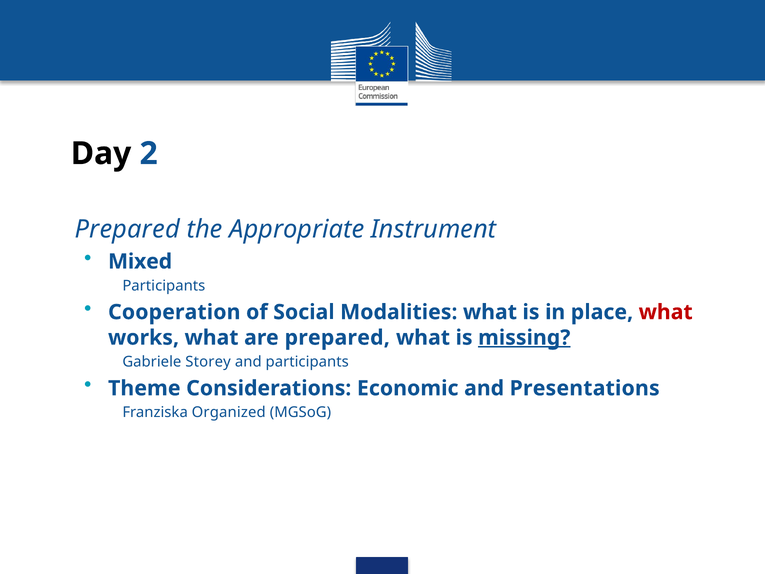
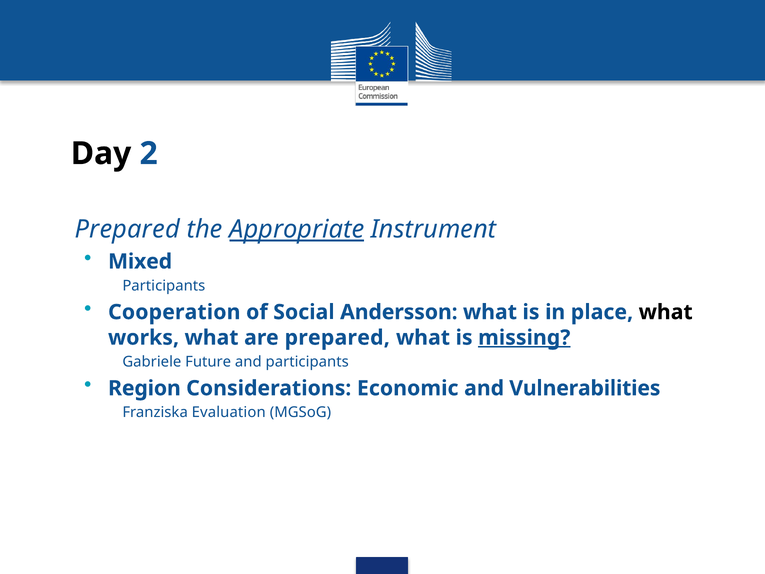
Appropriate underline: none -> present (297, 229)
Modalities: Modalities -> Andersson (399, 312)
what colour: red -> black (666, 312)
Storey: Storey -> Future (208, 362)
Theme: Theme -> Region (144, 388)
Presentations: Presentations -> Vulnerabilities (585, 388)
Organized: Organized -> Evaluation (229, 412)
